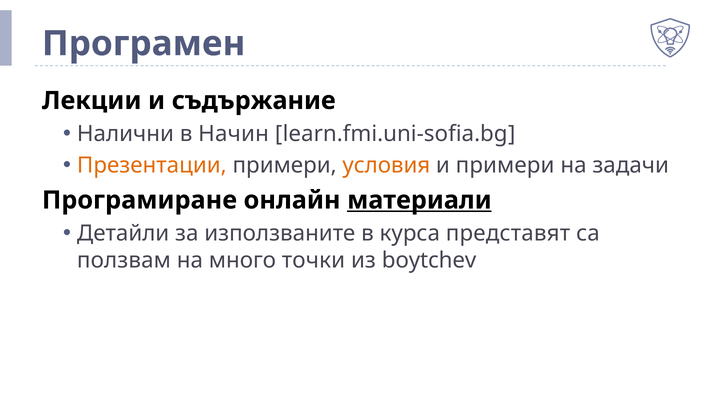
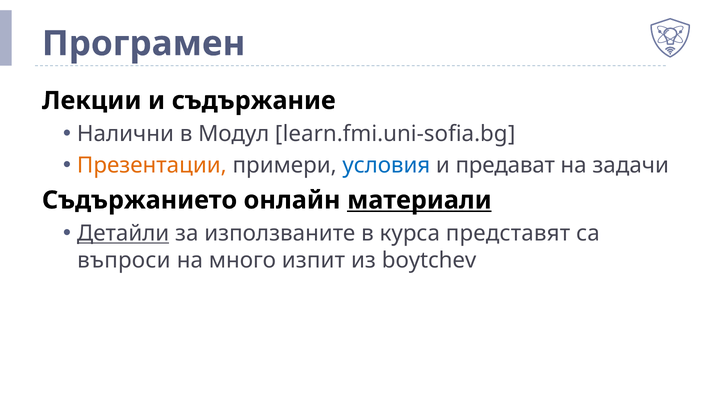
Начин: Начин -> Модул (234, 134)
условия colour: orange -> blue (386, 166)
и примери: примери -> предават (505, 166)
Програмиране: Програмиране -> Съдържанието (140, 200)
Детайли underline: none -> present (123, 234)
ползвам: ползвам -> въпроси (124, 260)
точки: точки -> изпит (313, 260)
